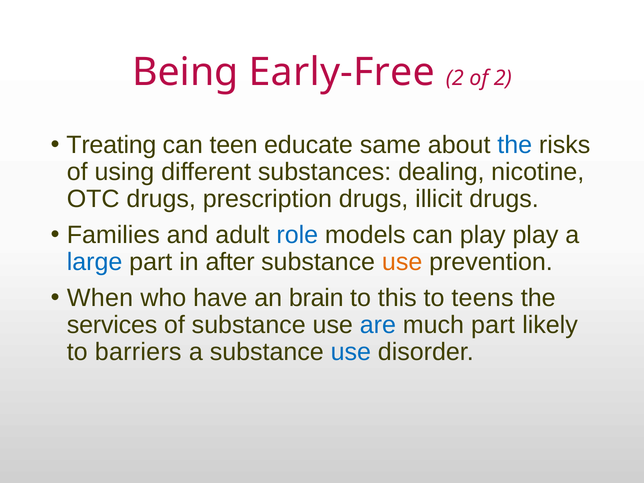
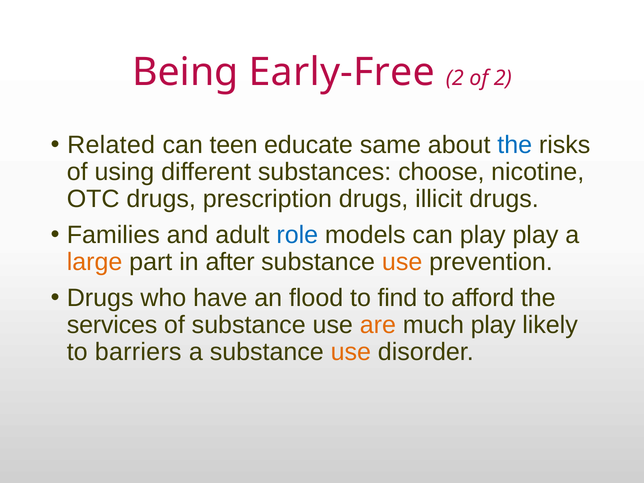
Treating: Treating -> Related (111, 145)
dealing: dealing -> choose (441, 172)
large colour: blue -> orange (95, 262)
When: When -> Drugs (100, 298)
brain: brain -> flood (316, 298)
this: this -> find (397, 298)
teens: teens -> afford (483, 298)
are colour: blue -> orange (378, 325)
much part: part -> play (493, 325)
use colour: blue -> orange (351, 352)
